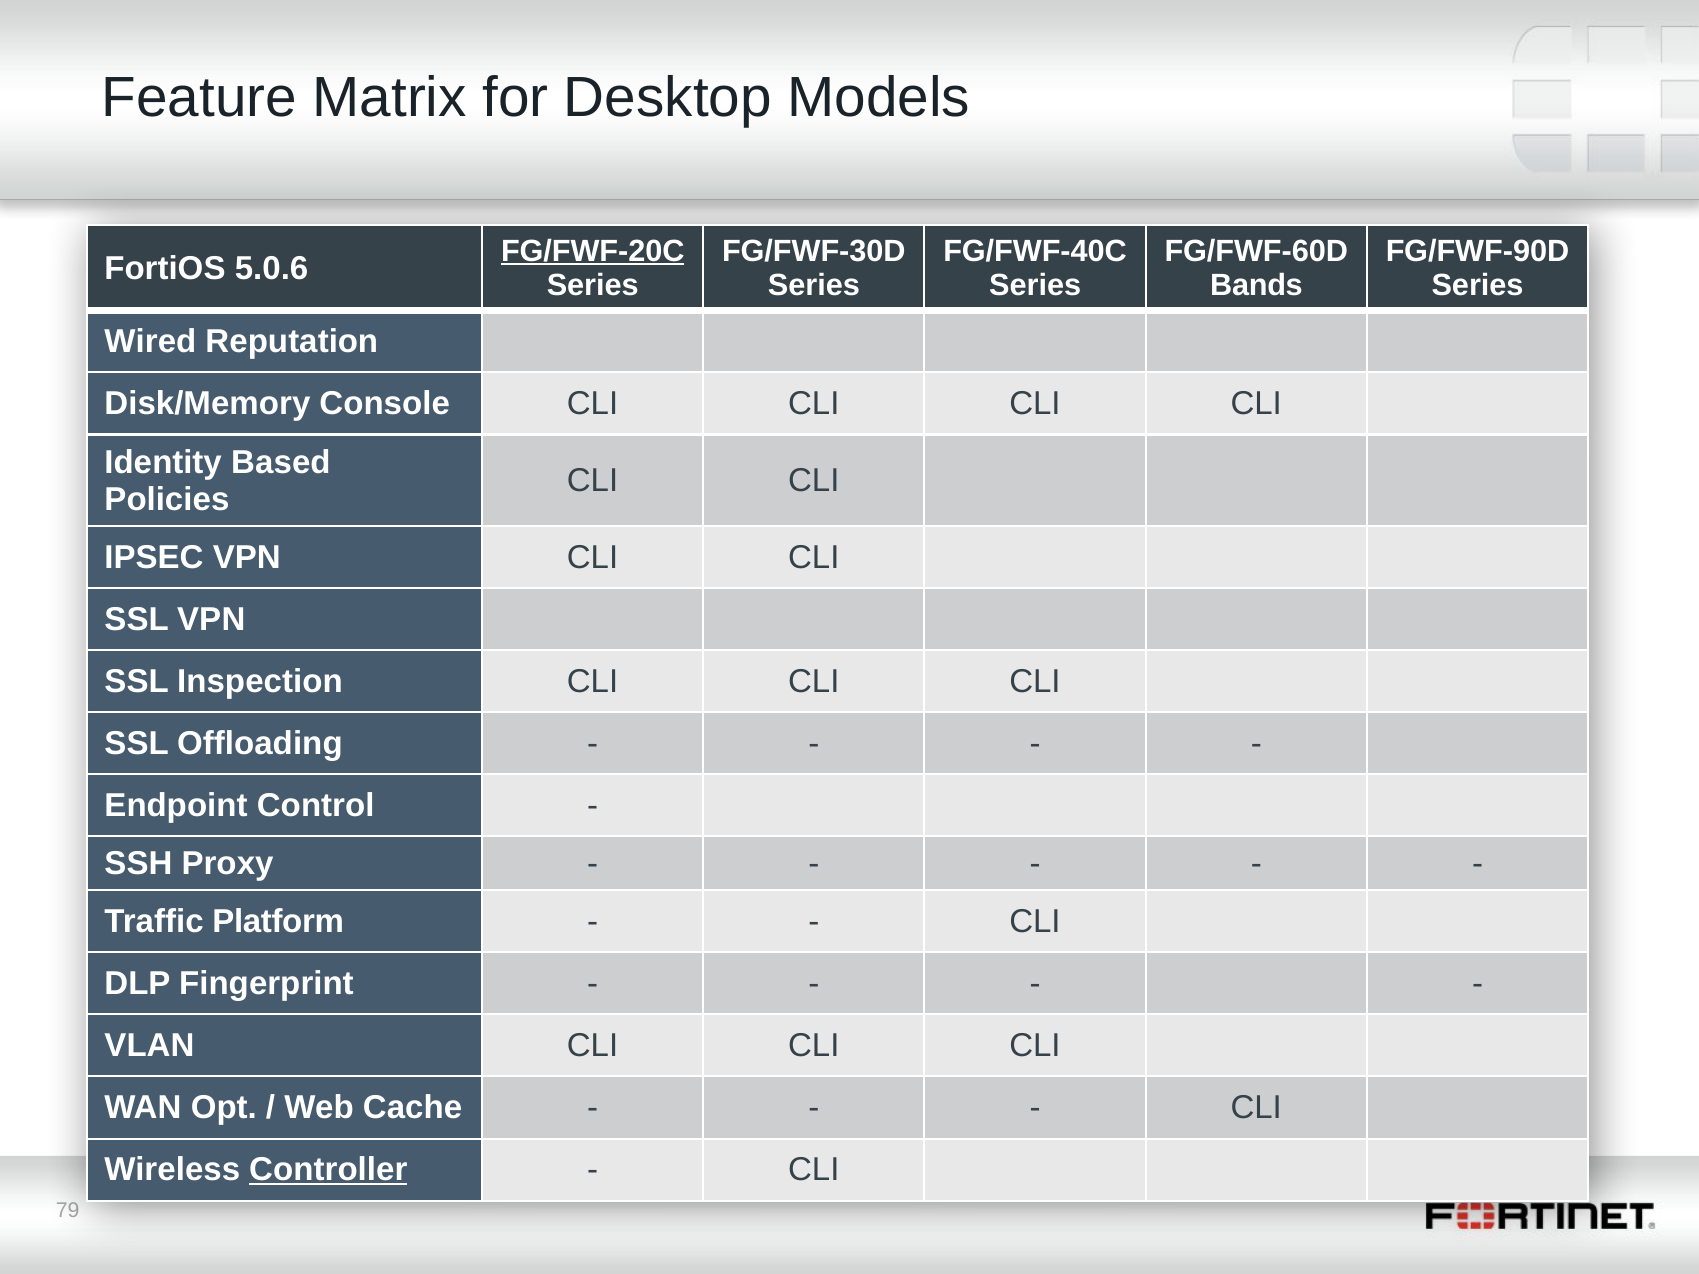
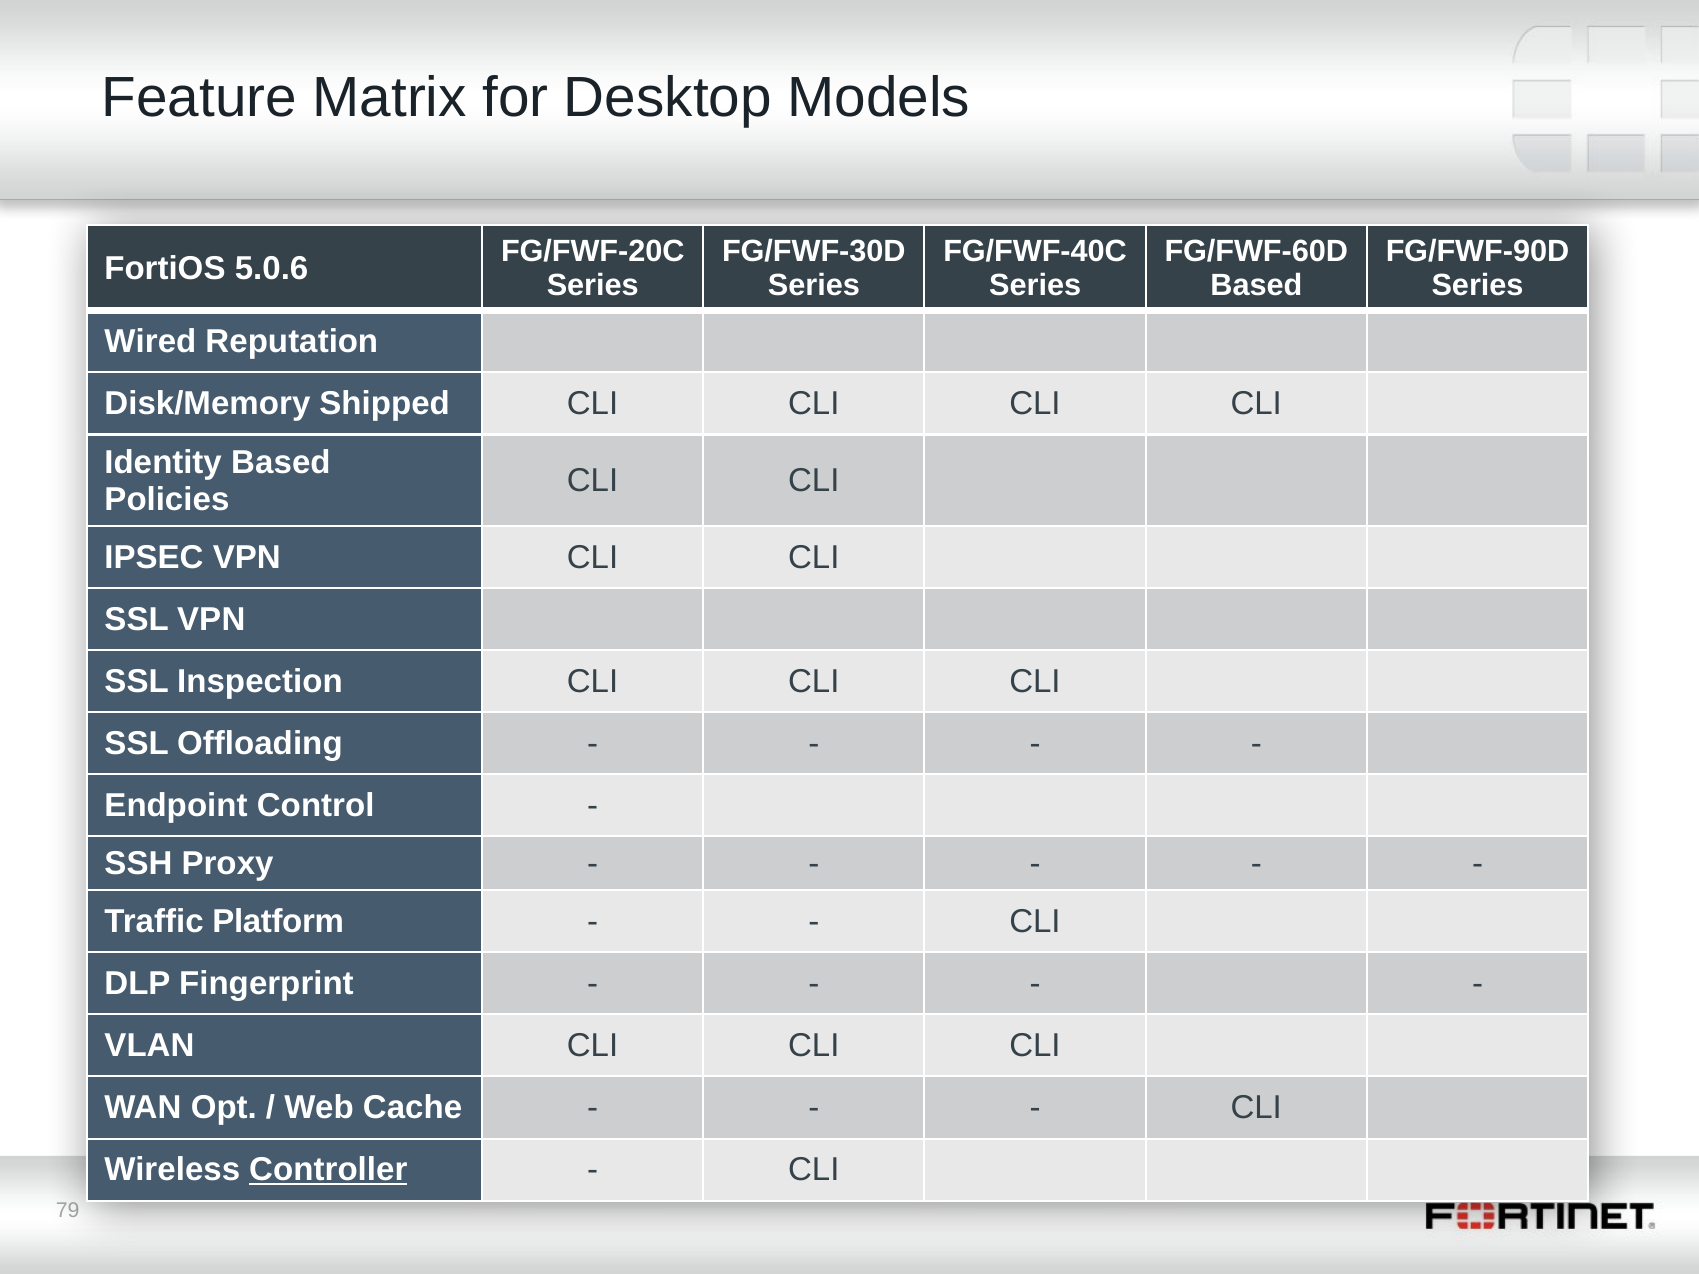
FG/FWF-20C underline: present -> none (593, 251)
Bands: Bands -> Based (1256, 285)
Console: Console -> Shipped (385, 404)
